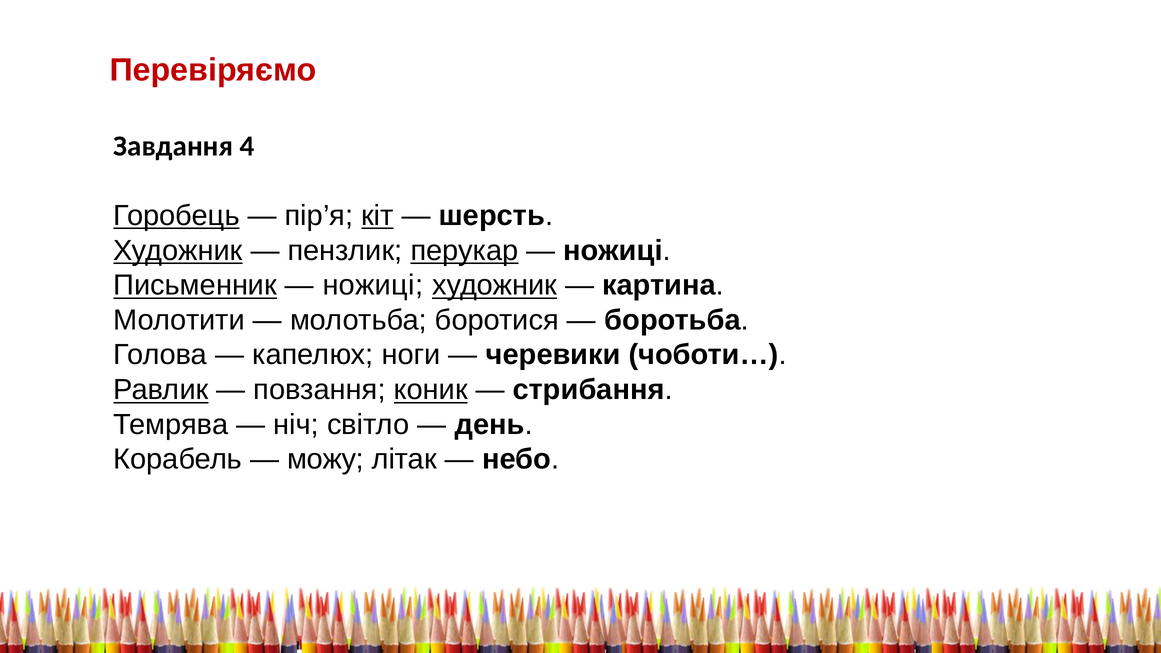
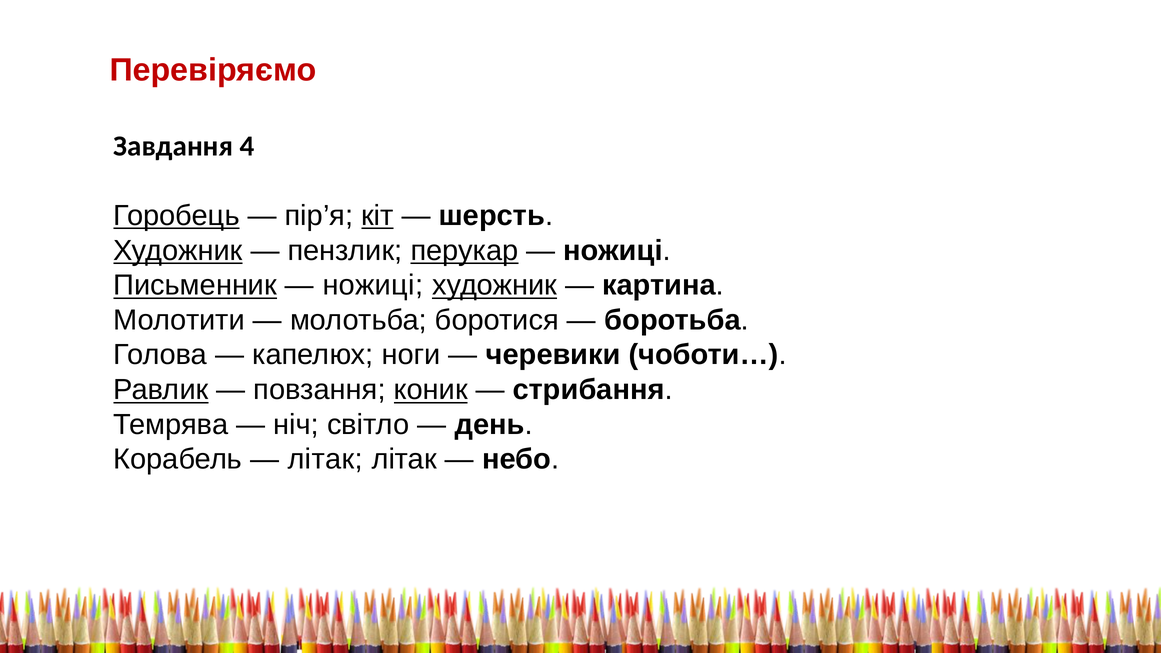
можу: можу -> літак (325, 459)
